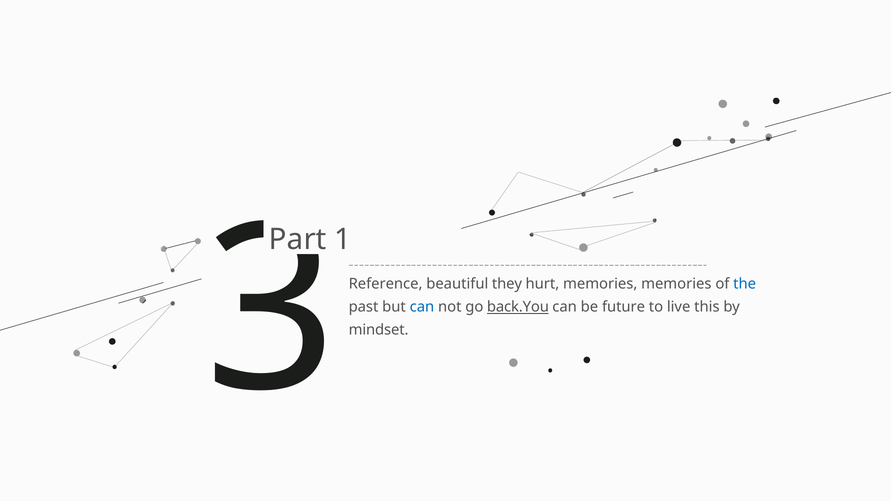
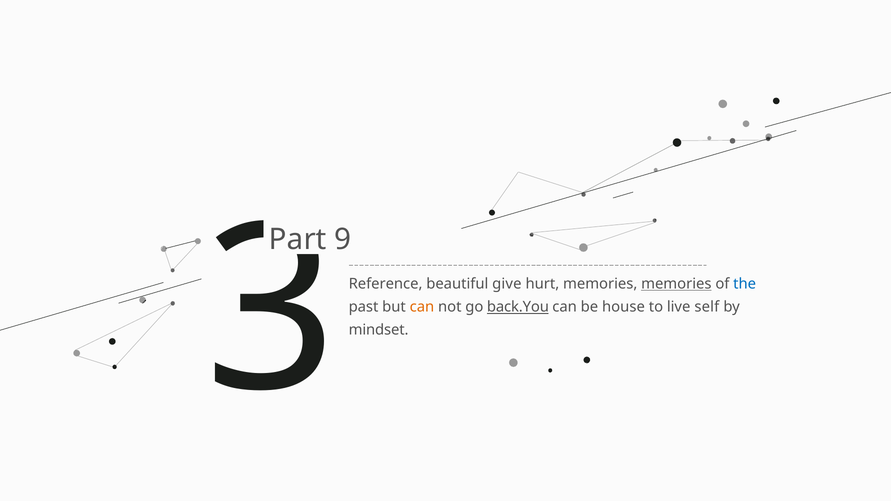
1: 1 -> 9 (343, 240)
they: they -> give (507, 284)
memories underline: none -> present (676, 284)
can colour: blue -> orange (422, 307)
future: future -> house (623, 307)
this: this -> self (707, 307)
